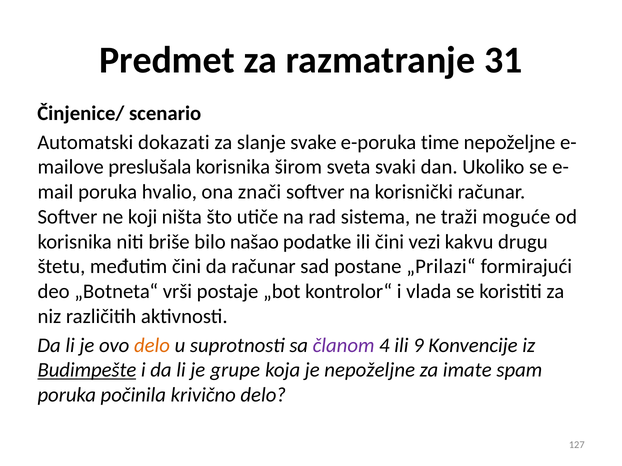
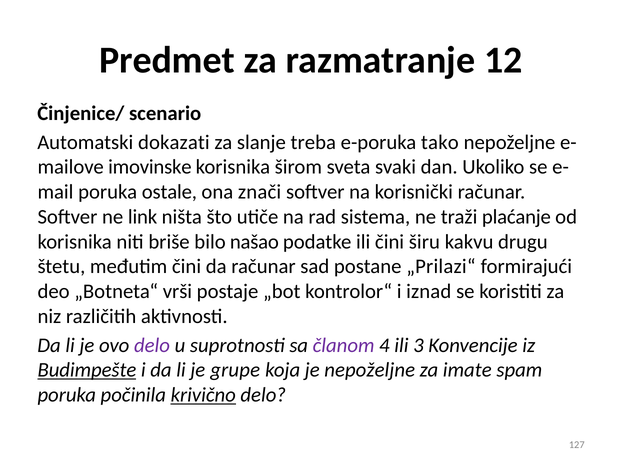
31: 31 -> 12 (503, 60)
svake: svake -> treba (313, 142)
time: time -> tako (440, 142)
preslušala: preslušala -> imovinske (150, 167)
hvalio: hvalio -> ostale (169, 192)
koji: koji -> link (143, 217)
moguće: moguće -> plaćanje (516, 217)
vezi: vezi -> širu (424, 242)
vlada: vlada -> iznad (429, 292)
delo colour: orange -> purple (152, 346)
9: 9 -> 3 (418, 346)
krivično underline: none -> present (203, 395)
